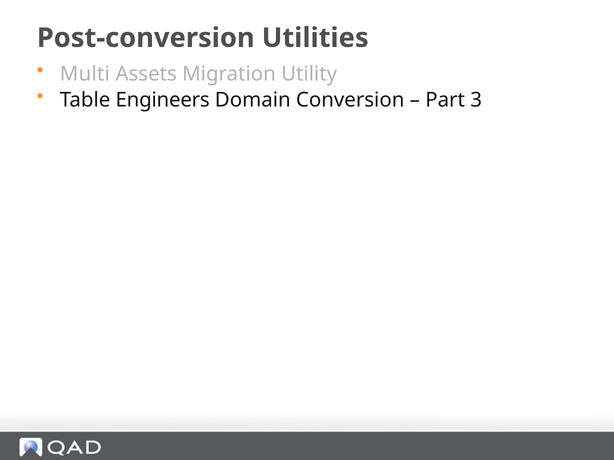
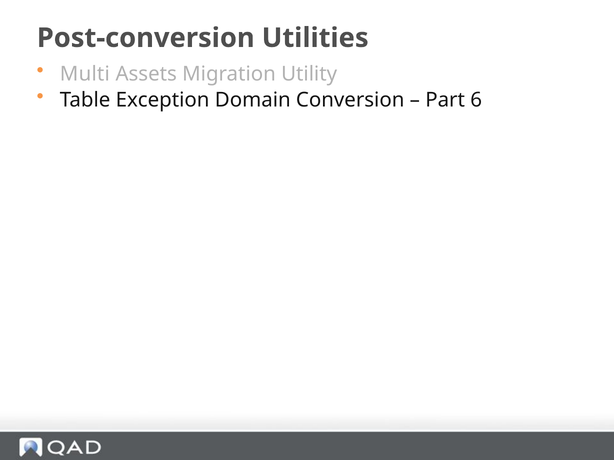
Engineers: Engineers -> Exception (163, 100)
3: 3 -> 6 (476, 100)
